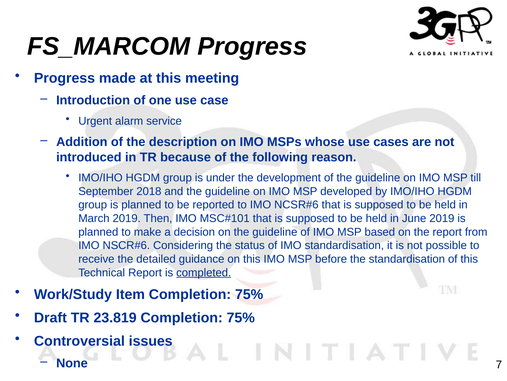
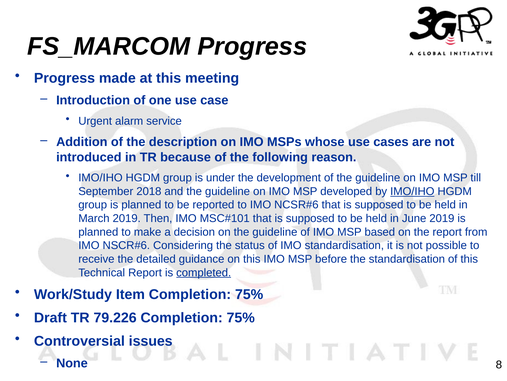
IMO/IHO underline: none -> present (412, 191)
23.819: 23.819 -> 79.226 (115, 317)
7: 7 -> 8 (499, 364)
